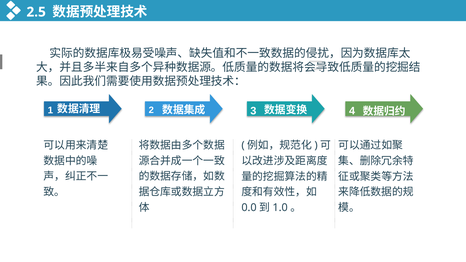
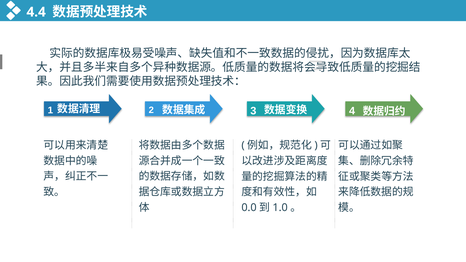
2.5: 2.5 -> 4.4 (36, 12)
